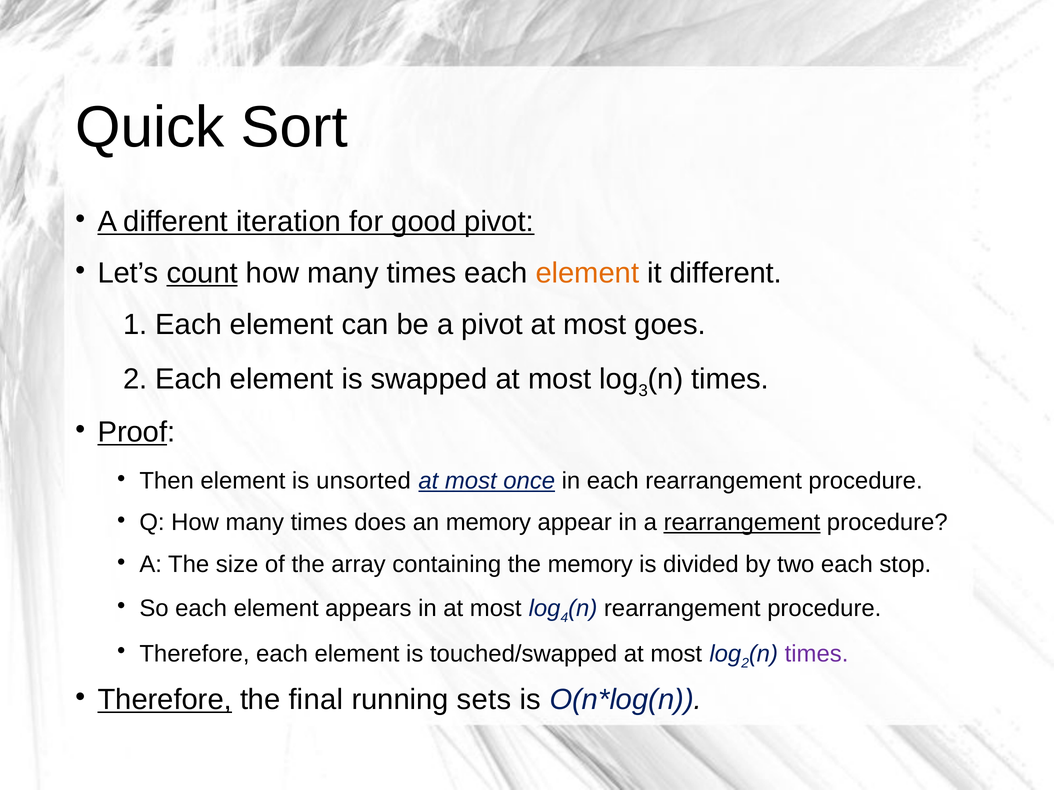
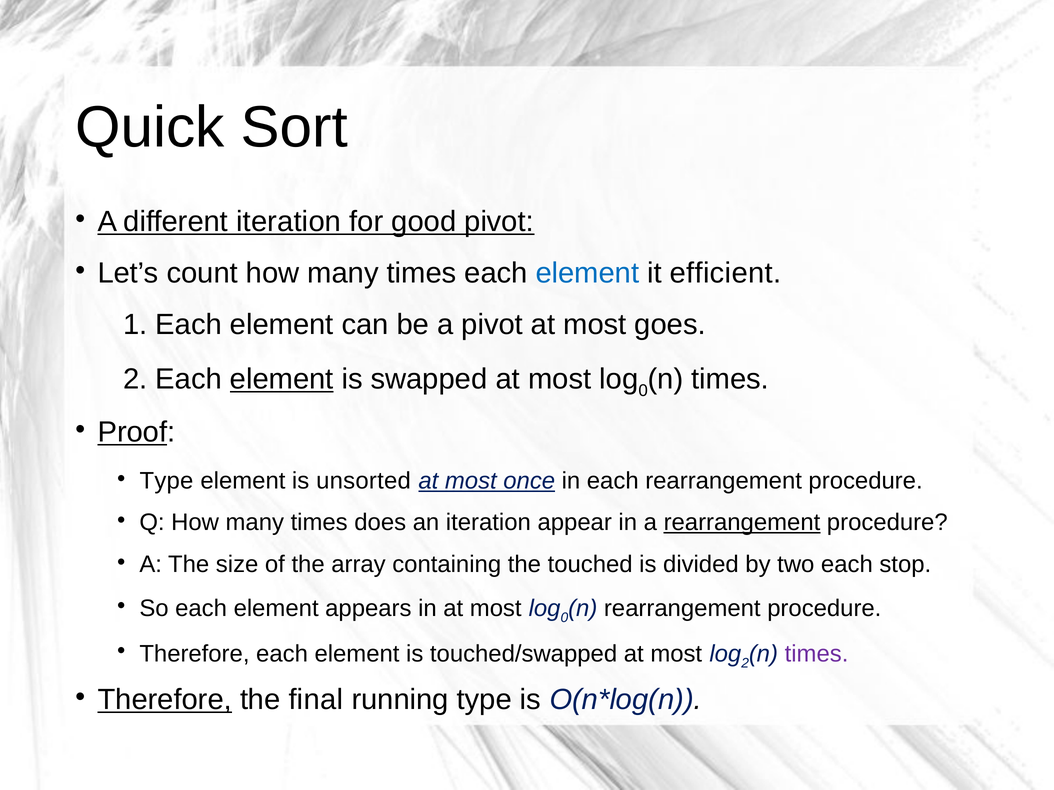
count underline: present -> none (202, 273)
element colour: orange -> blue (587, 273)
it different: different -> efficient (726, 273)
element underline: none -> present (282, 379)
3: 3 -> 0 (643, 391)
Then: Then -> Type (166, 481)
an memory: memory -> iteration (488, 523)
the memory: memory -> touched (590, 564)
4: 4 -> 0 (564, 618)
running sets: sets -> type (484, 700)
